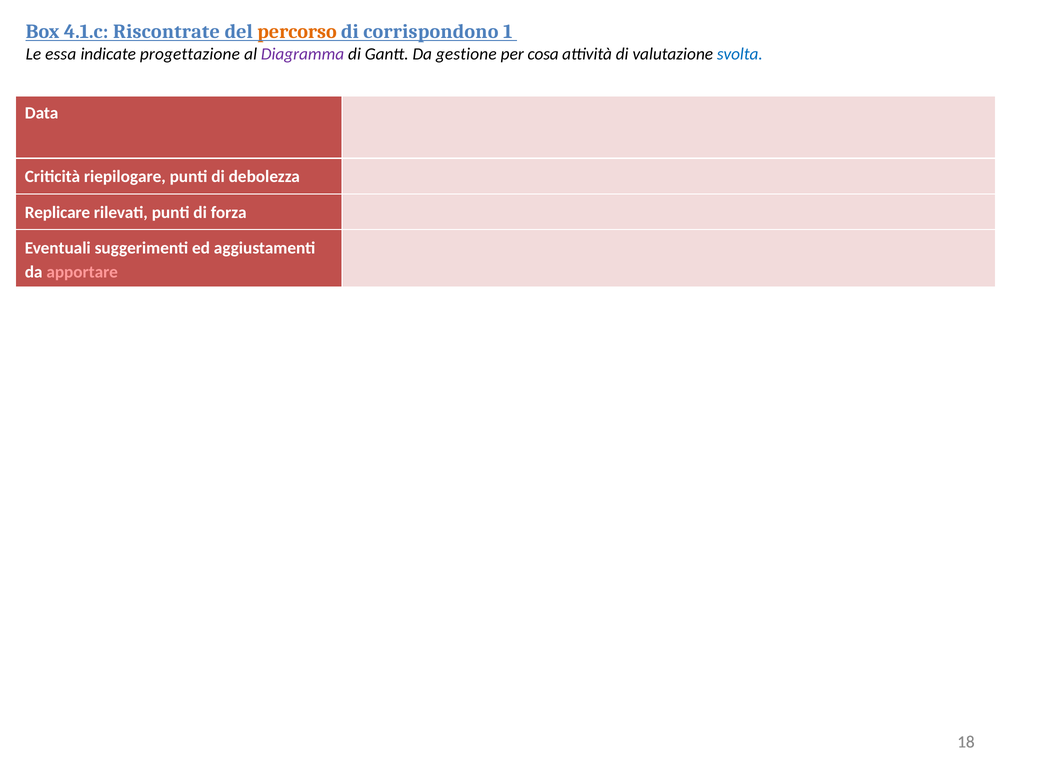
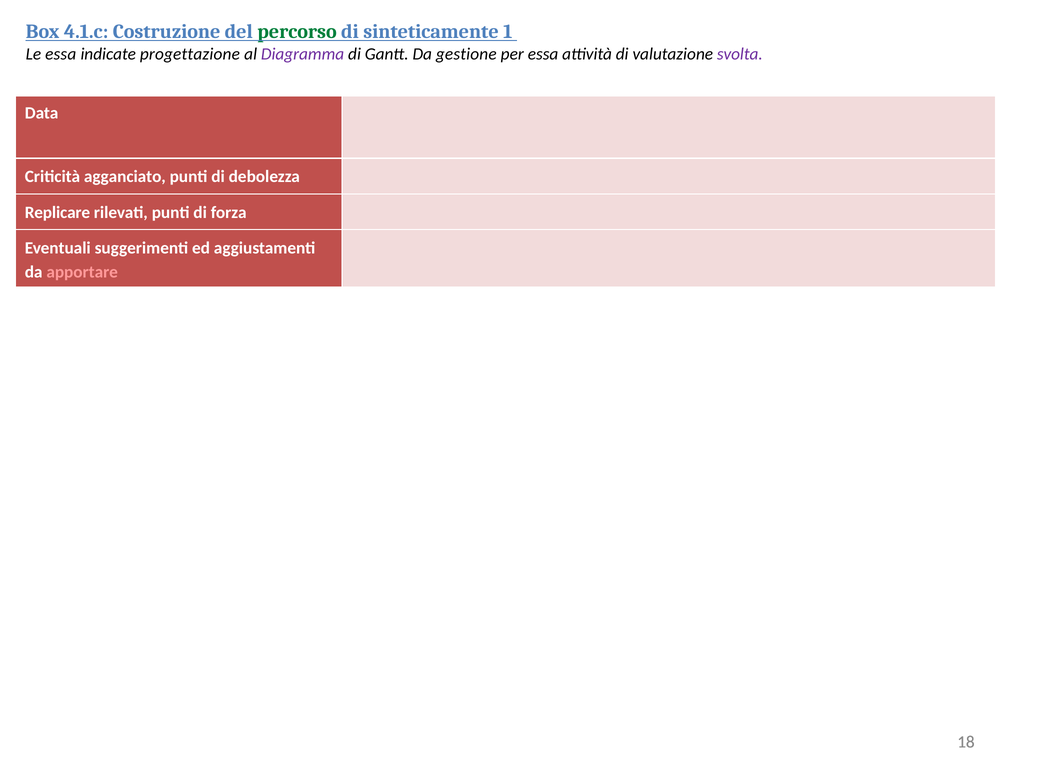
Riscontrate: Riscontrate -> Costruzione (167, 32)
percorso colour: orange -> green (297, 32)
corrispondono: corrispondono -> sinteticamente (431, 32)
per cosa: cosa -> essa (543, 54)
svolta colour: blue -> purple (740, 54)
riepilogare: riepilogare -> agganciato (125, 177)
